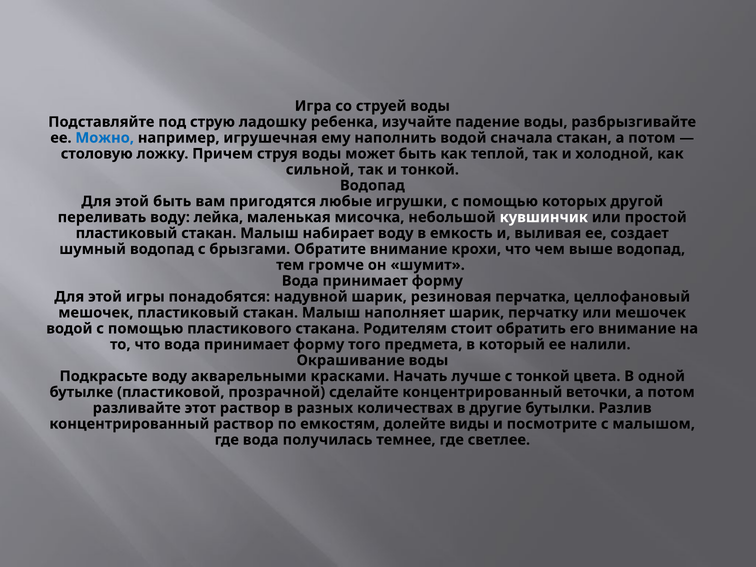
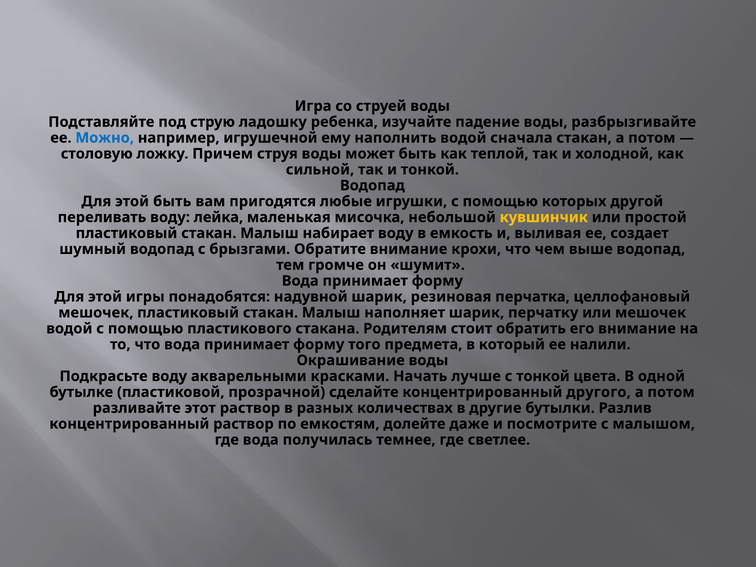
игрушечная: игрушечная -> игрушечной (270, 138)
кувшинчик colour: white -> yellow (544, 217)
веточки: веточки -> другого (599, 392)
виды: виды -> даже (469, 424)
